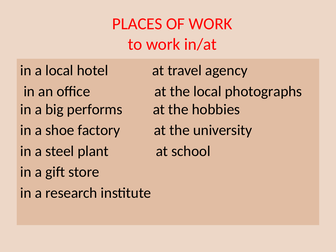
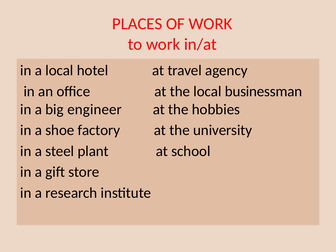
photographs: photographs -> businessman (264, 91)
performs: performs -> engineer (95, 109)
